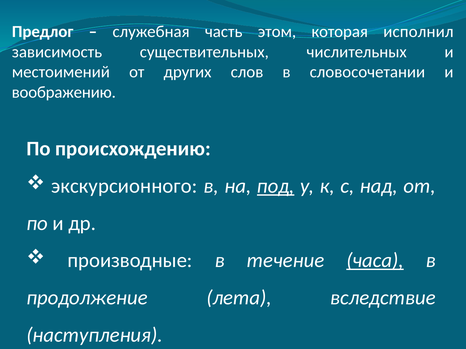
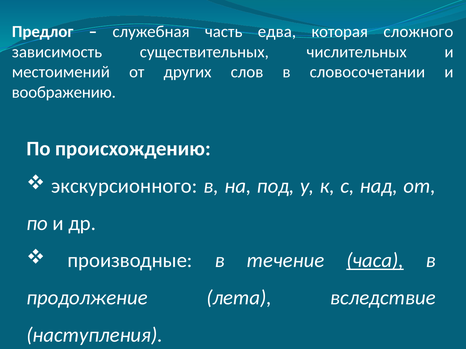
этом: этом -> едва (277, 32)
исполнил: исполнил -> сложного (418, 32)
под underline: present -> none (276, 186)
